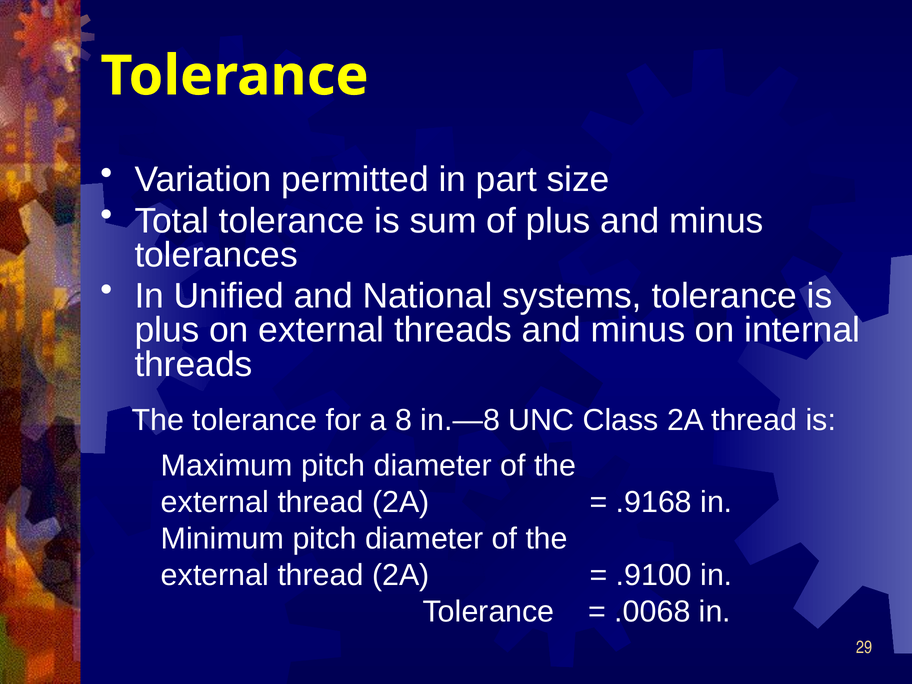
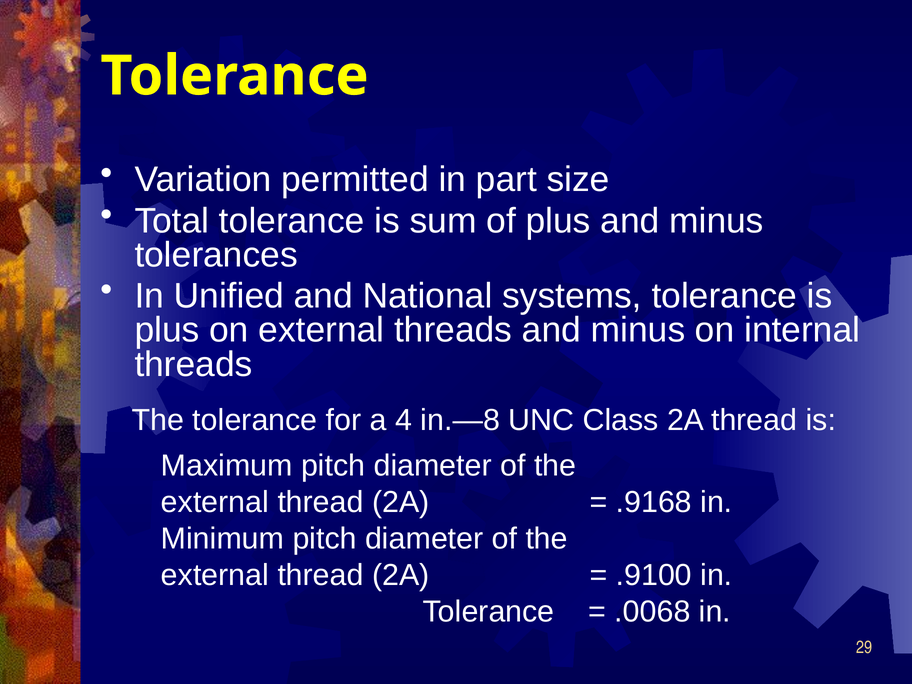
8: 8 -> 4 (404, 420)
